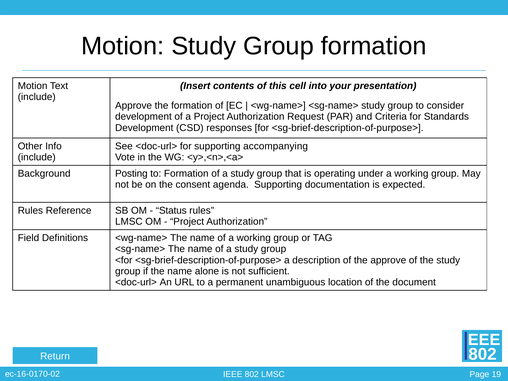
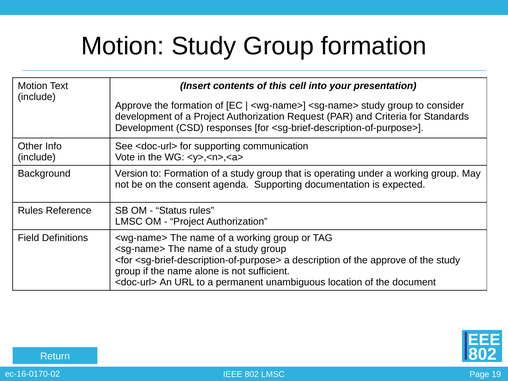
accompanying: accompanying -> communication (276, 146)
Posting: Posting -> Version (131, 174)
